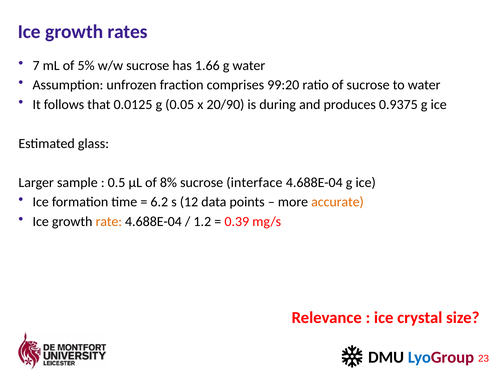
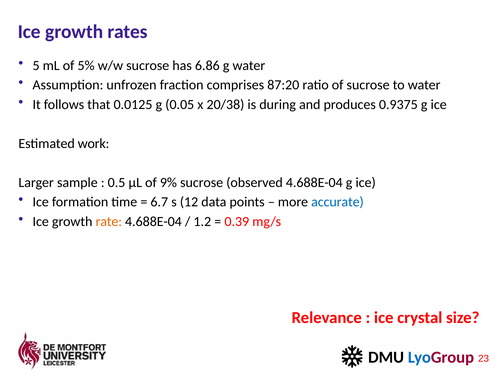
7: 7 -> 5 (36, 65)
1.66: 1.66 -> 6.86 (207, 65)
99:20: 99:20 -> 87:20 (283, 85)
20/90: 20/90 -> 20/38 (225, 104)
glass: glass -> work (94, 143)
8%: 8% -> 9% (168, 182)
interface: interface -> observed (255, 182)
6.2: 6.2 -> 6.7 (159, 202)
accurate colour: orange -> blue (337, 202)
